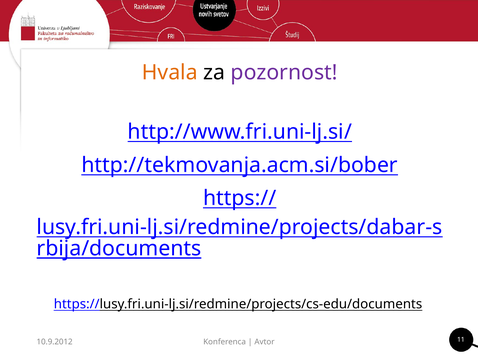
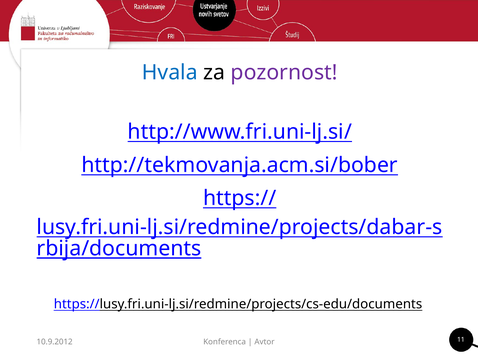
Hvala colour: orange -> blue (170, 73)
